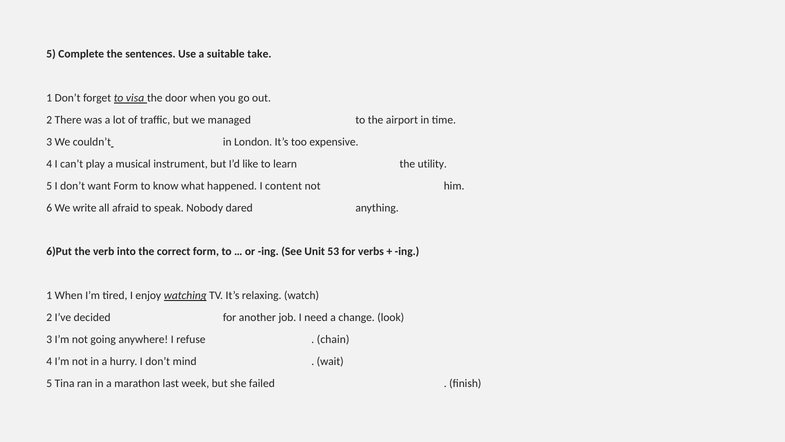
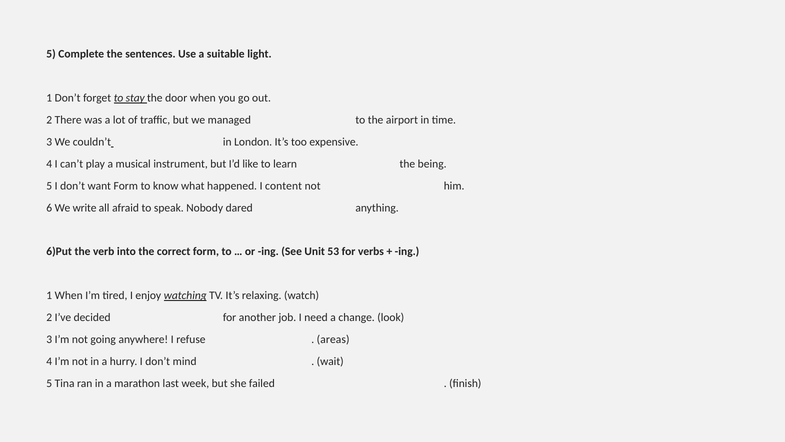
take: take -> light (259, 54)
visa: visa -> stay (135, 98)
utility: utility -> being (432, 164)
chain: chain -> areas (333, 339)
